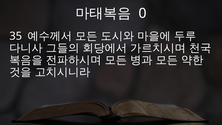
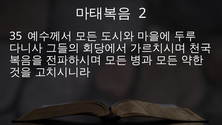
0: 0 -> 2 (142, 13)
